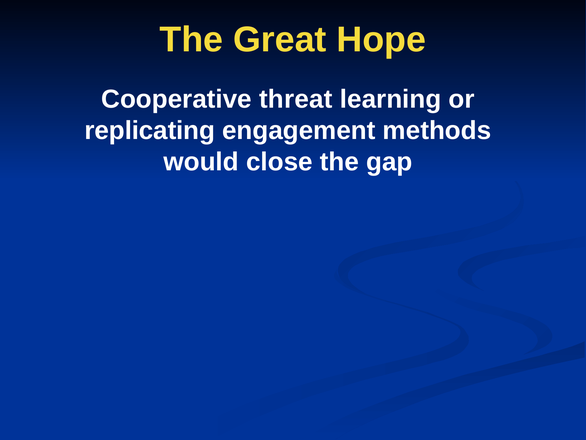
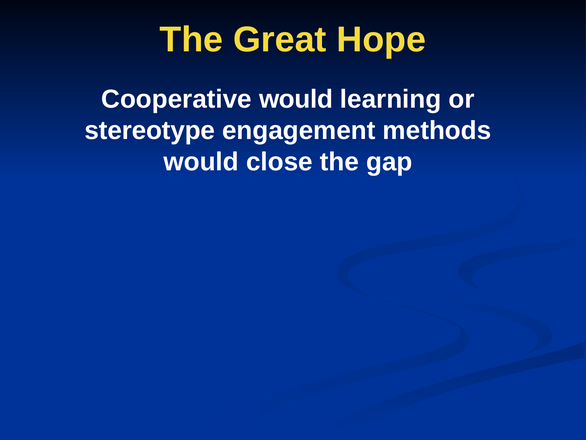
Cooperative threat: threat -> would (296, 99)
replicating: replicating -> stereotype (150, 130)
